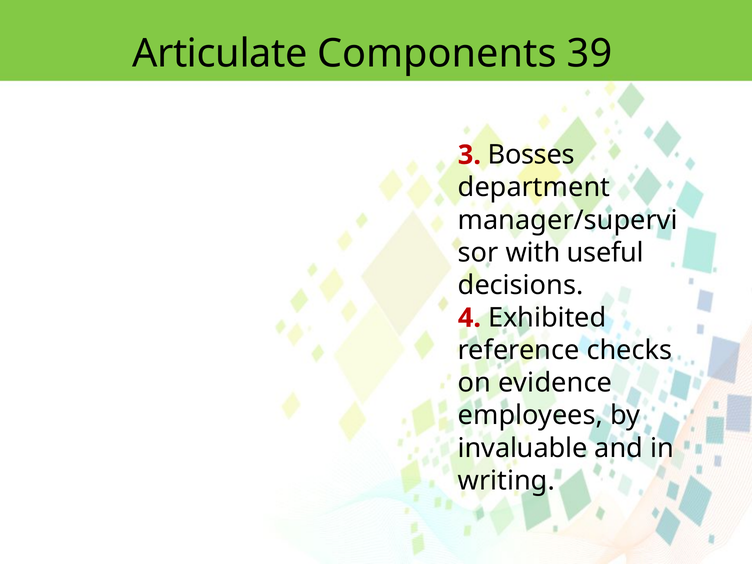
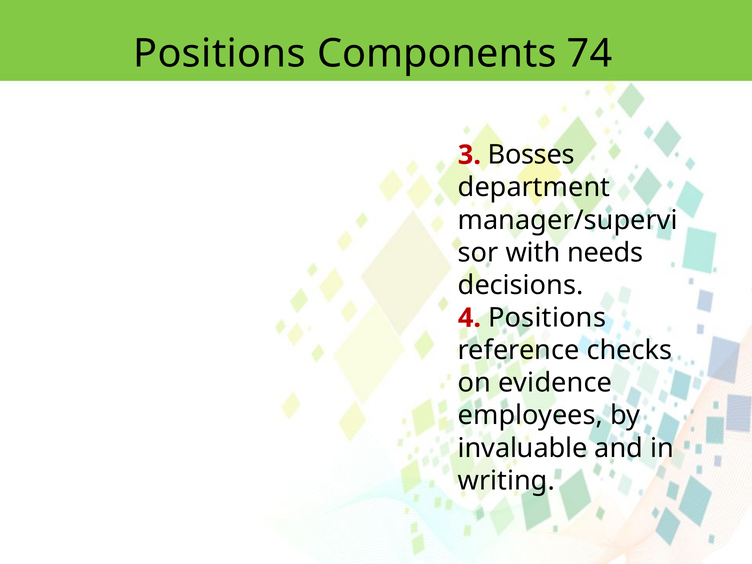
Articulate: Articulate -> Positions (219, 54)
39: 39 -> 74 (590, 54)
useful: useful -> needs (605, 253)
4 Exhibited: Exhibited -> Positions (547, 318)
